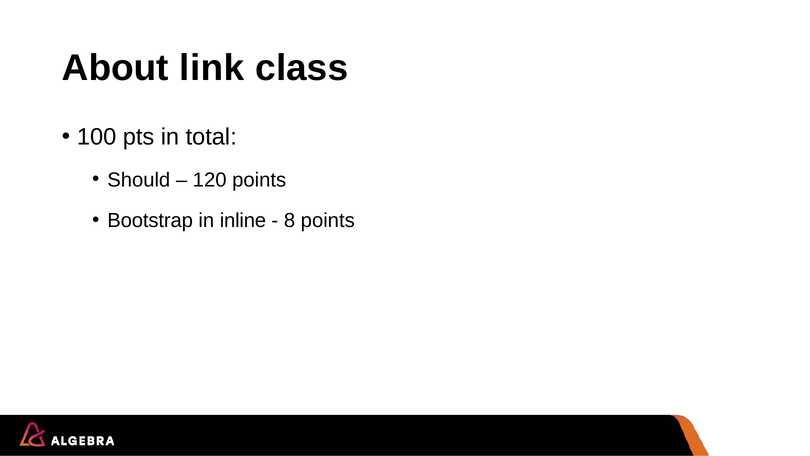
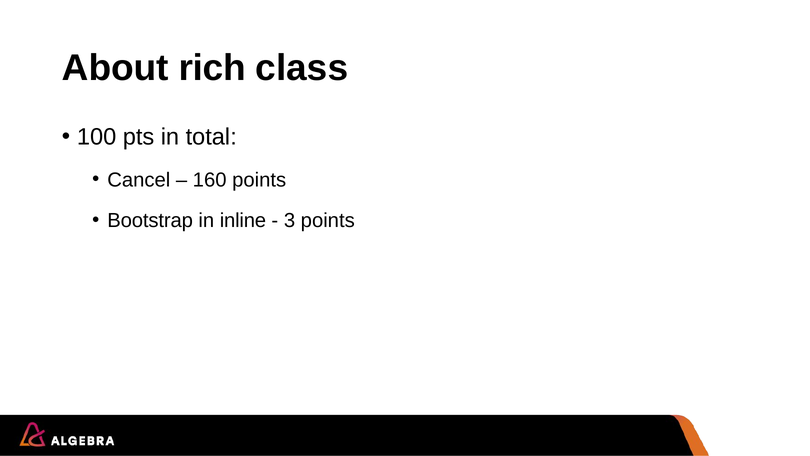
link: link -> rich (212, 68)
Should: Should -> Cancel (139, 180)
120: 120 -> 160 (210, 180)
8: 8 -> 3 (290, 220)
